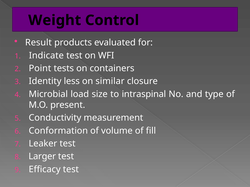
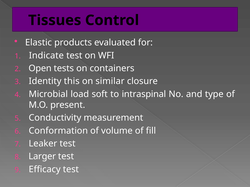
Weight: Weight -> Tissues (55, 20)
Result: Result -> Elastic (39, 43)
Point: Point -> Open (40, 69)
less: less -> this (72, 81)
size: size -> soft (100, 94)
